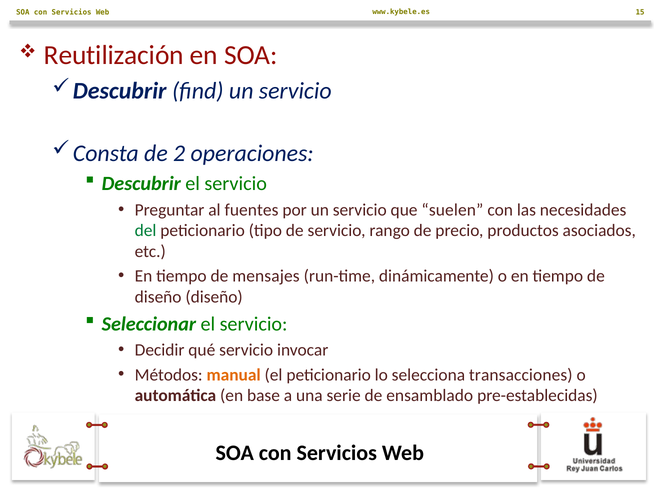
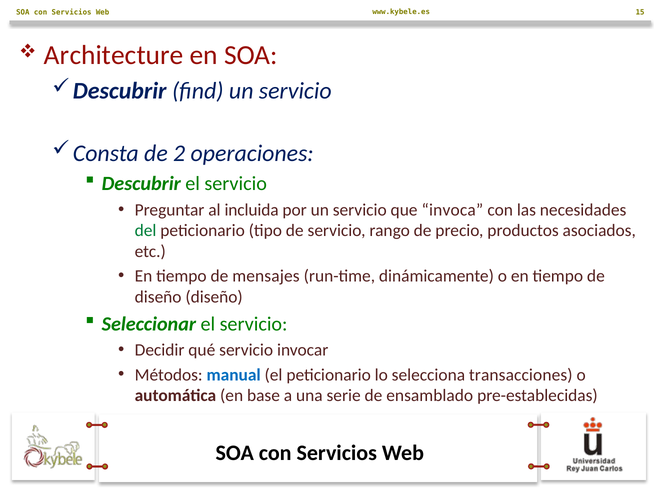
Reutilización: Reutilización -> Architecture (114, 55)
fuentes: fuentes -> incluida (252, 210)
suelen: suelen -> invoca (452, 210)
manual colour: orange -> blue (234, 375)
